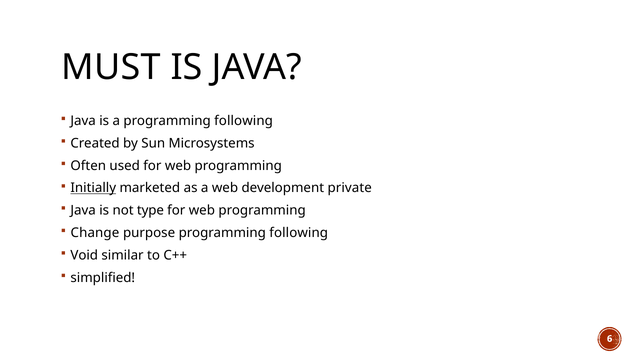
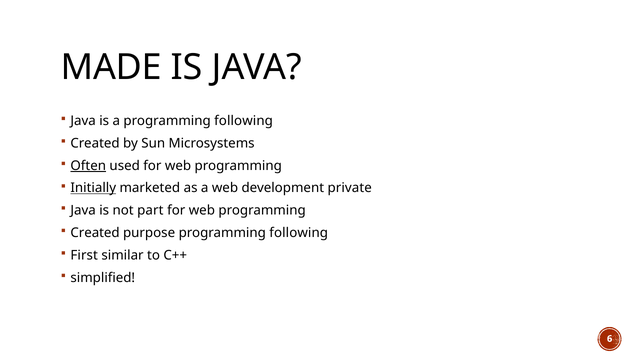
MUST: MUST -> MADE (111, 67)
Often underline: none -> present (88, 165)
type: type -> part (150, 210)
Change: Change -> Created (95, 232)
Void: Void -> First (84, 255)
